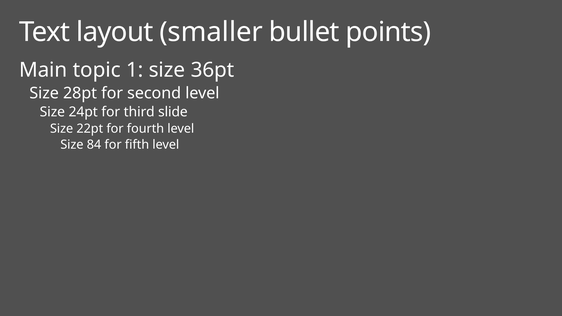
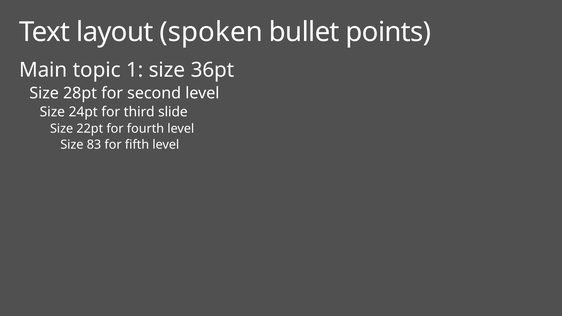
smaller: smaller -> spoken (211, 32)
84: 84 -> 83 (94, 145)
